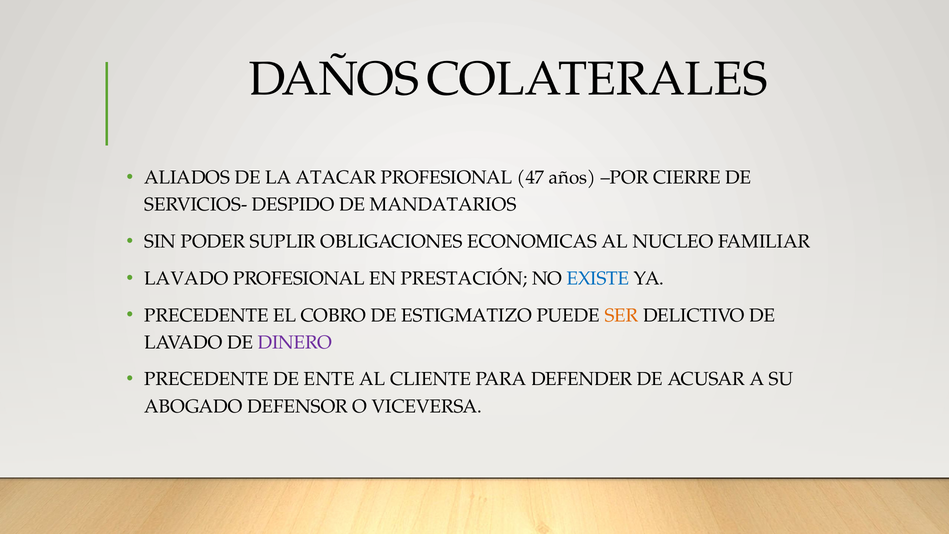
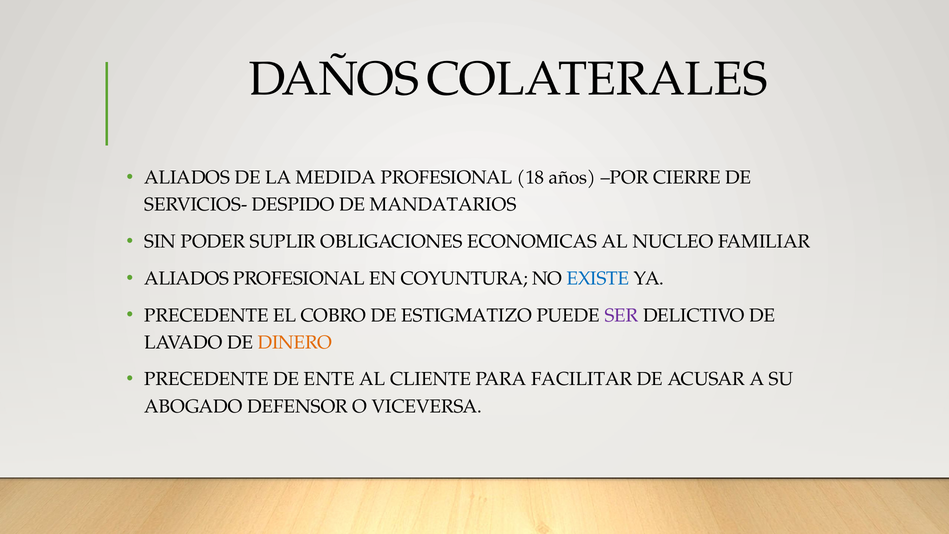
ATACAR: ATACAR -> MEDIDA (336, 178)
47: 47 -> 18 (531, 178)
LAVADO: LAVADO -> ALIADOS (187, 278)
PRESTACIÓN: PRESTACIÓN -> COYUNTURA (464, 278)
SER colour: orange -> purple (621, 315)
DINERO colour: purple -> orange (295, 342)
DEFENDER: DEFENDER -> FACILITAR (582, 379)
